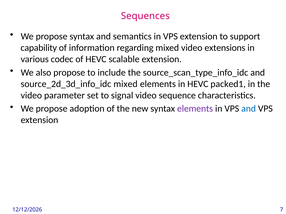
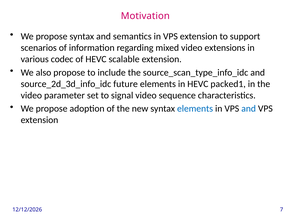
Sequences: Sequences -> Motivation (145, 16)
capability: capability -> scenarios (39, 48)
source_2d_3d_info_idc mixed: mixed -> future (126, 84)
elements colour: purple -> blue (195, 109)
